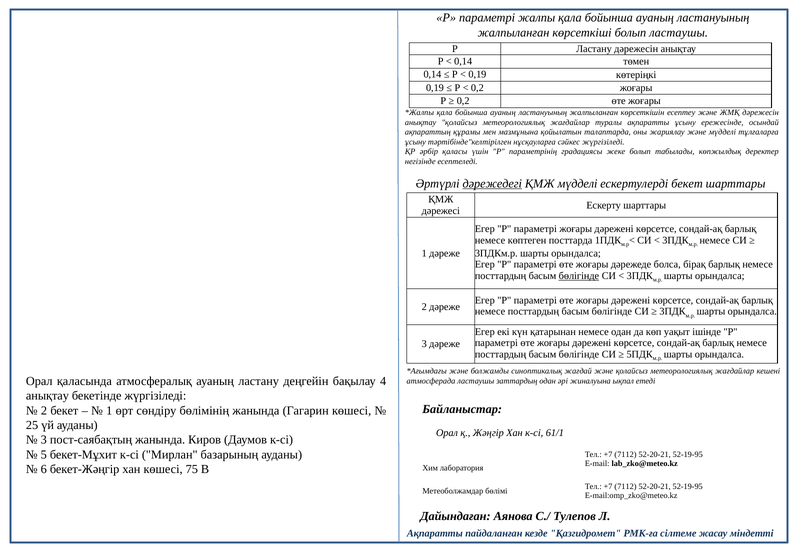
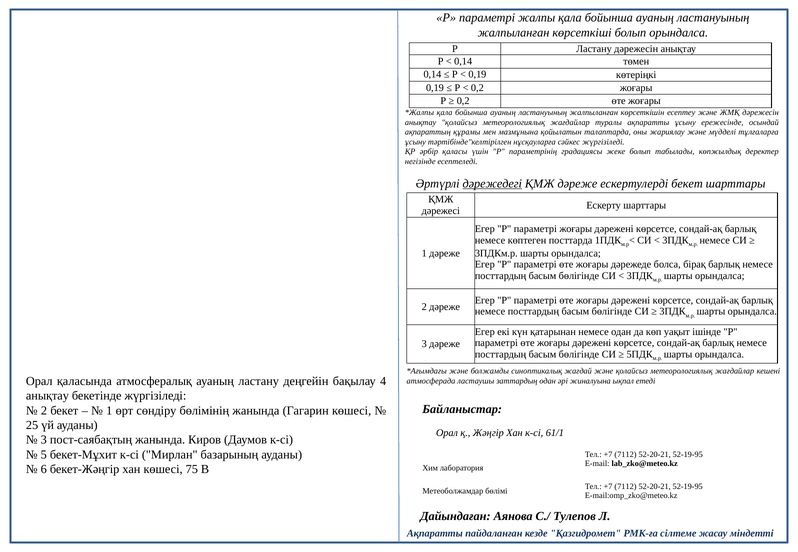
болып ластаушы: ластаушы -> орындалса (679, 33)
ҚМЖ мүдделі: мүдделі -> дәреже (577, 184)
бөлігінде underline: present -> none (579, 276)
